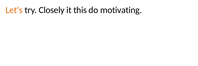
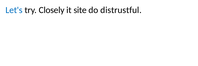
Let's colour: orange -> blue (14, 10)
this: this -> site (80, 10)
motivating: motivating -> distrustful (121, 10)
